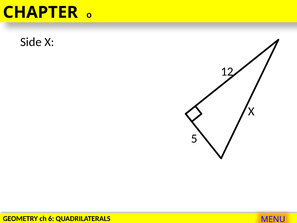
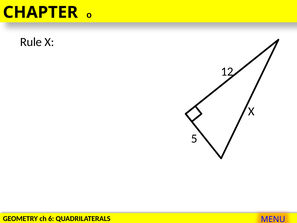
Side: Side -> Rule (31, 42)
